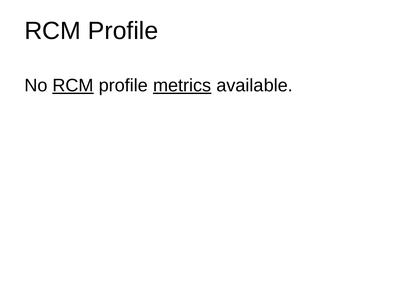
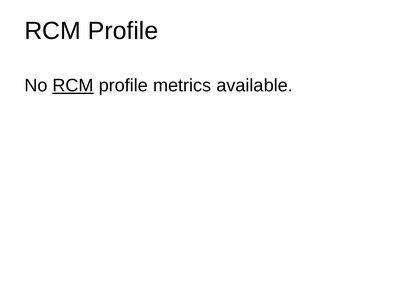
metrics underline: present -> none (182, 85)
